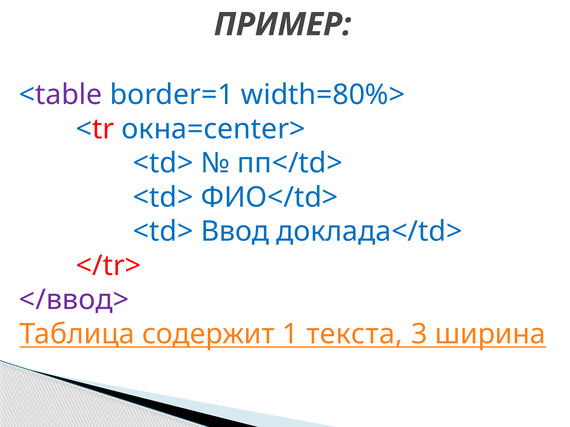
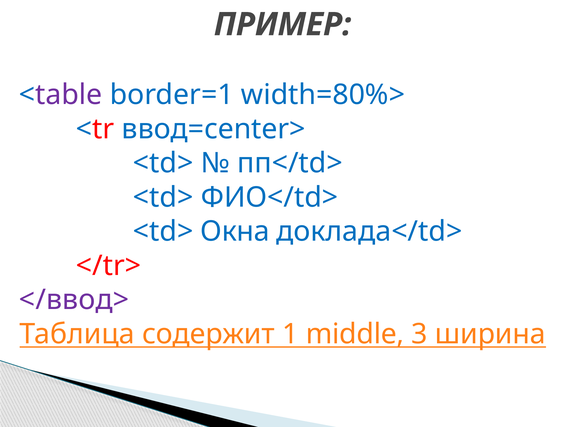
окна=center>: окна=center> -> ввод=center> (214, 129)
Ввод: Ввод -> Окна (235, 232)
текста: текста -> middle (355, 334)
